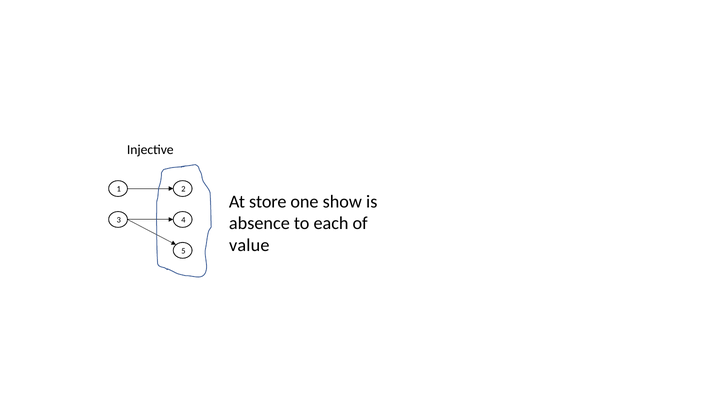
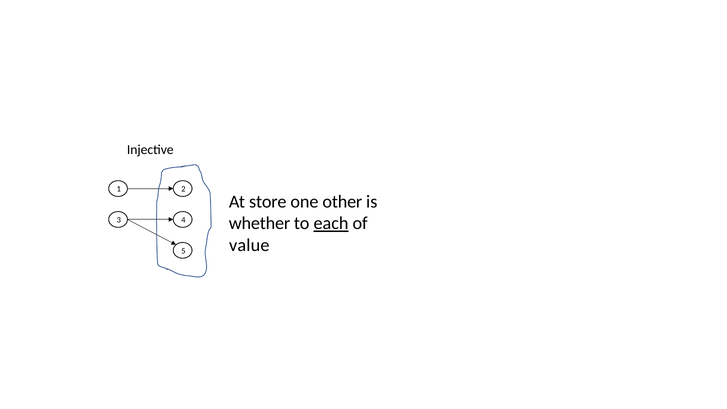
show: show -> other (342, 202)
absence: absence -> whether (259, 223)
each underline: none -> present (331, 223)
